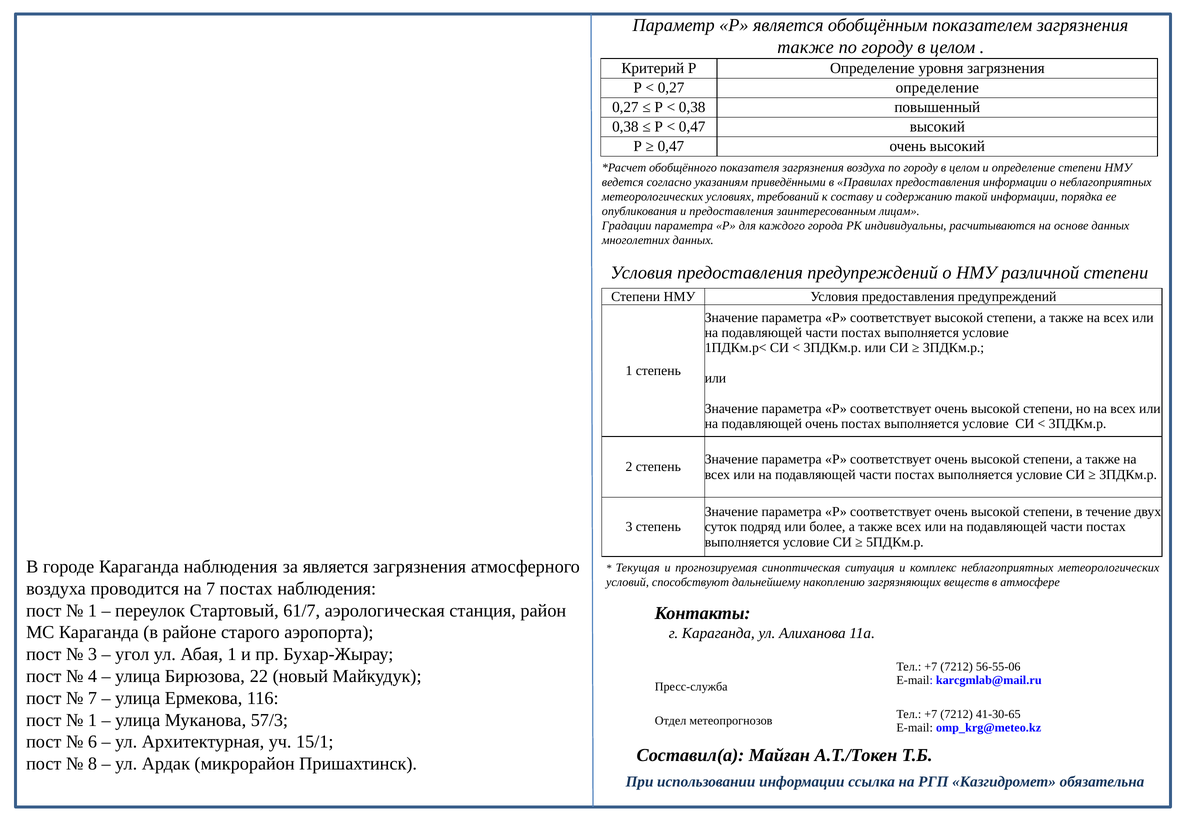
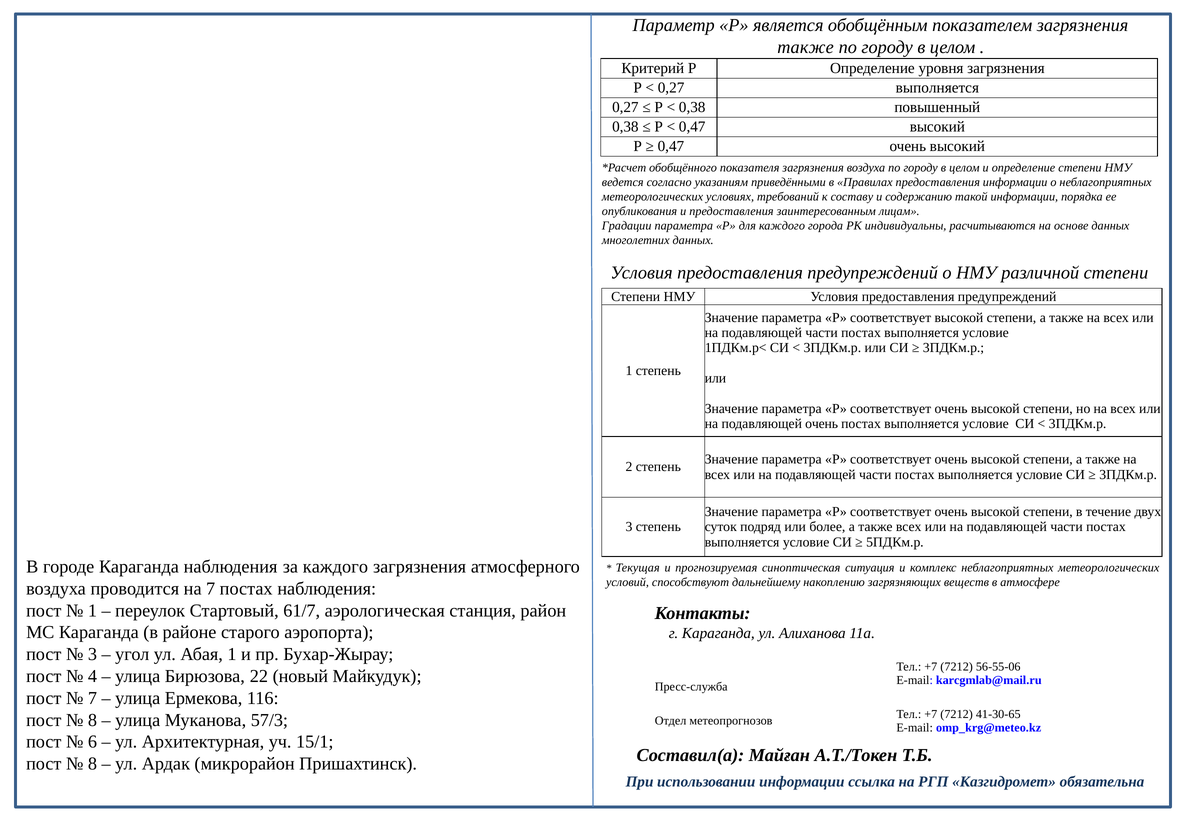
0,27 определение: определение -> выполняется (937, 88)
за является: является -> каждого (335, 567)
1: 1 -> 8 (92, 720)
